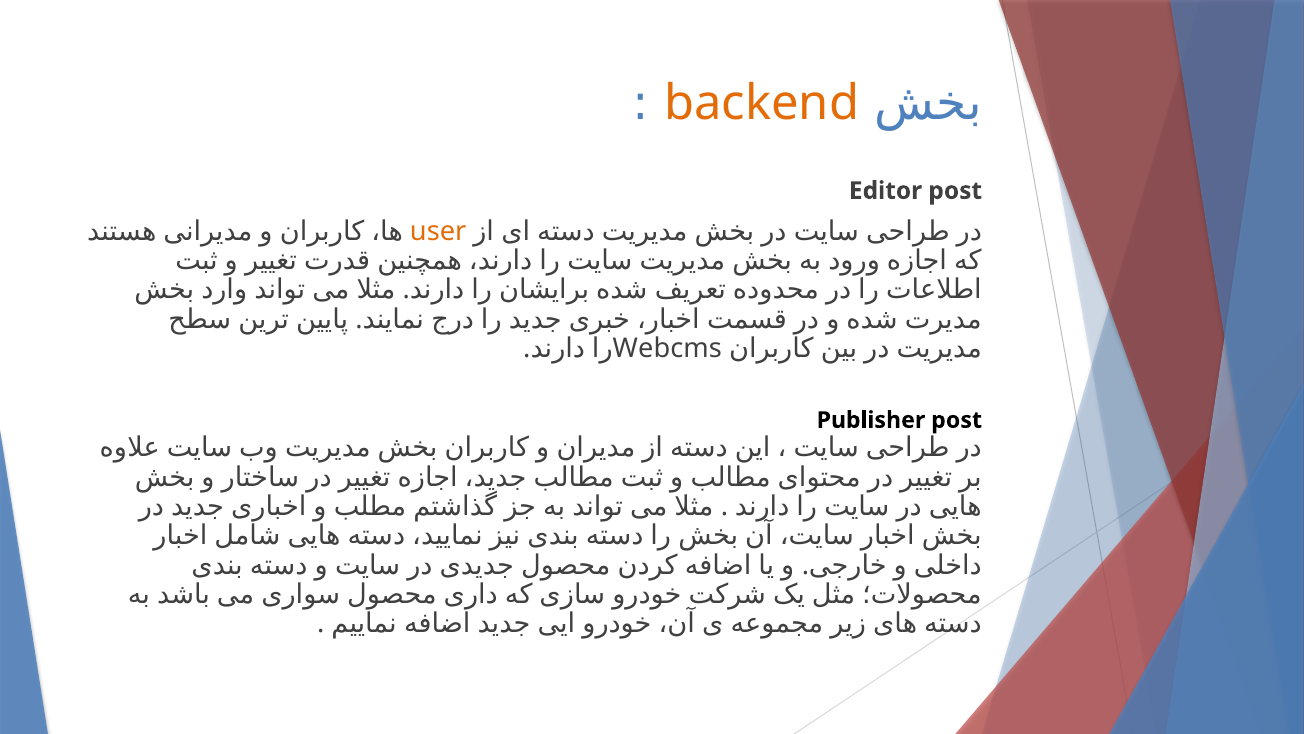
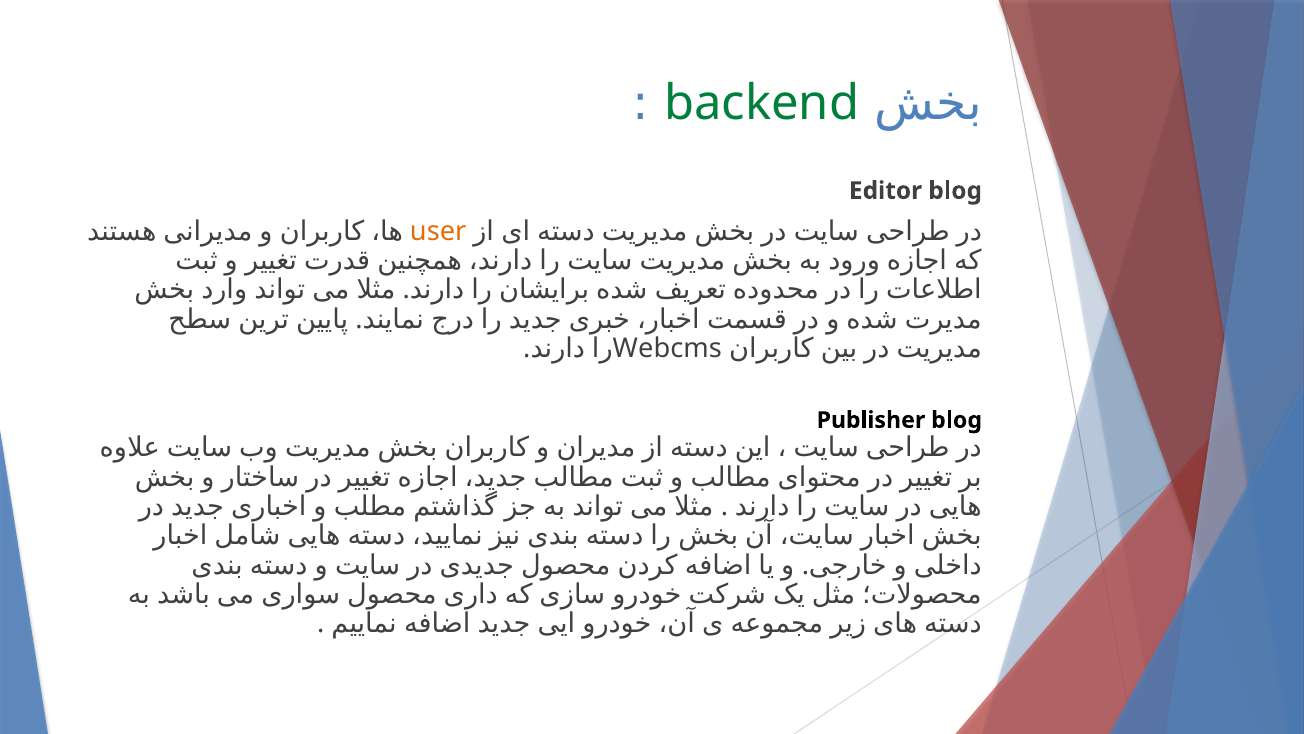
backend colour: orange -> green (762, 103)
Editor post: post -> blog (955, 191)
Publisher post: post -> blog (957, 420)
